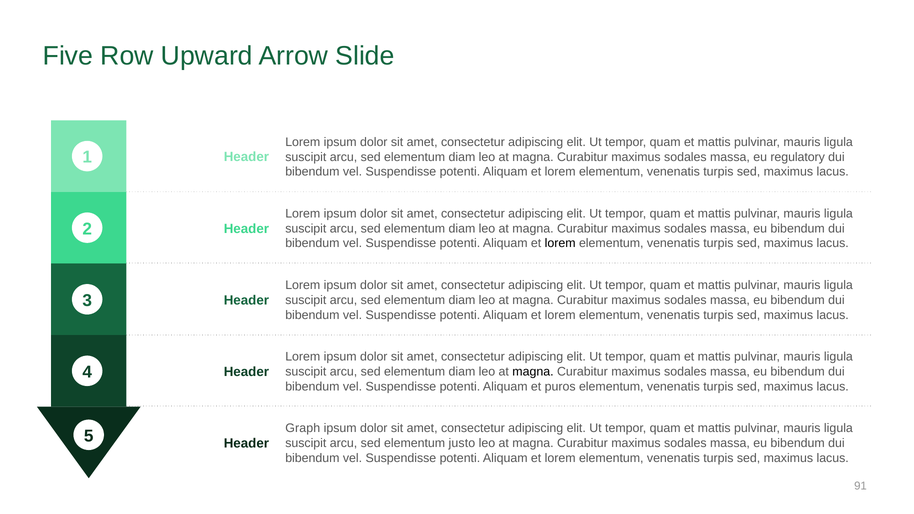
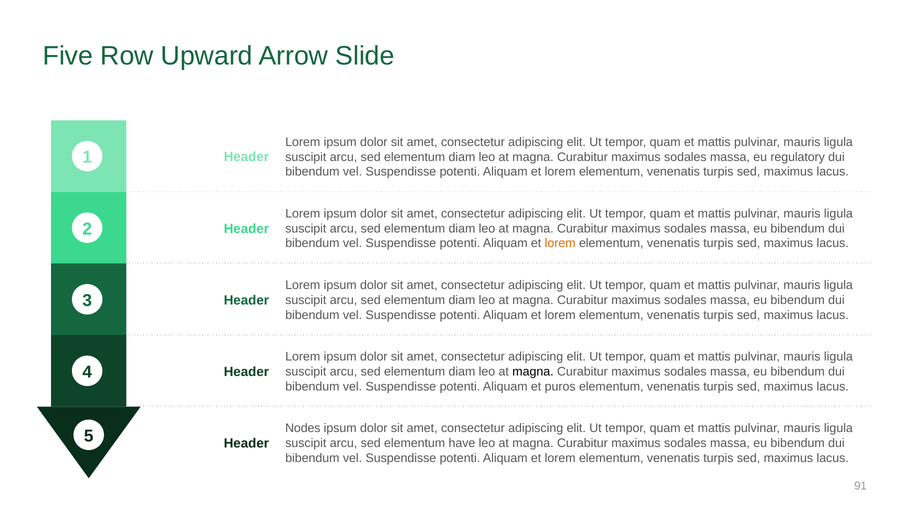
lorem colour: black -> orange (560, 243)
Graph: Graph -> Nodes (303, 428)
justo: justo -> have (462, 443)
